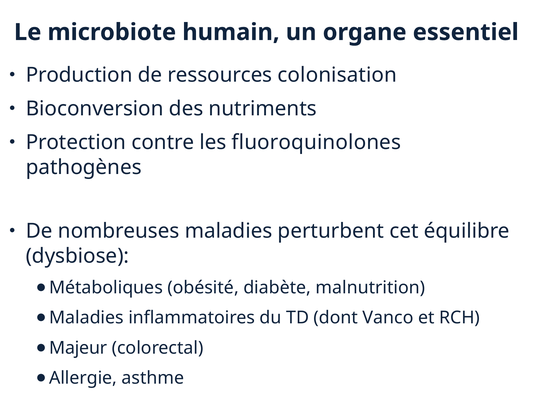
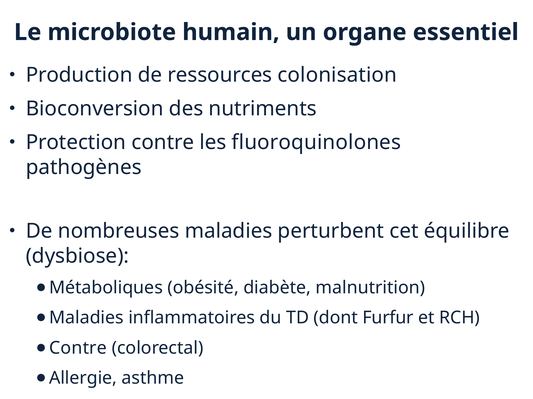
Vanco: Vanco -> Furfur (388, 318)
Majeur: Majeur -> Contre (78, 349)
